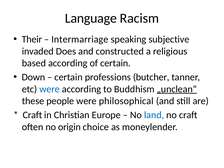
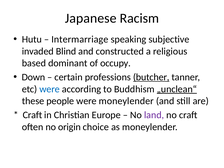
Language: Language -> Japanese (91, 18)
Their: Their -> Hutu (32, 39)
Does: Does -> Blind (66, 51)
based according: according -> dominant (68, 63)
of certain: certain -> occupy (115, 63)
butcher underline: none -> present (151, 77)
were philosophical: philosophical -> moneylender (126, 101)
land colour: blue -> purple (154, 115)
